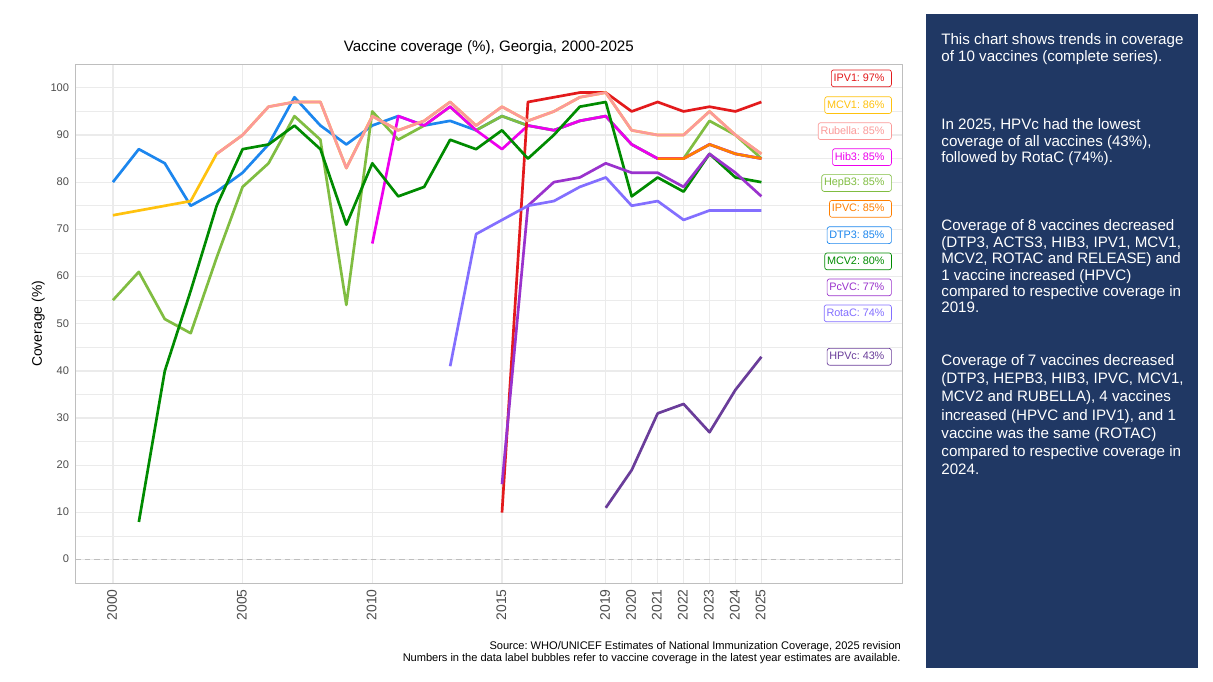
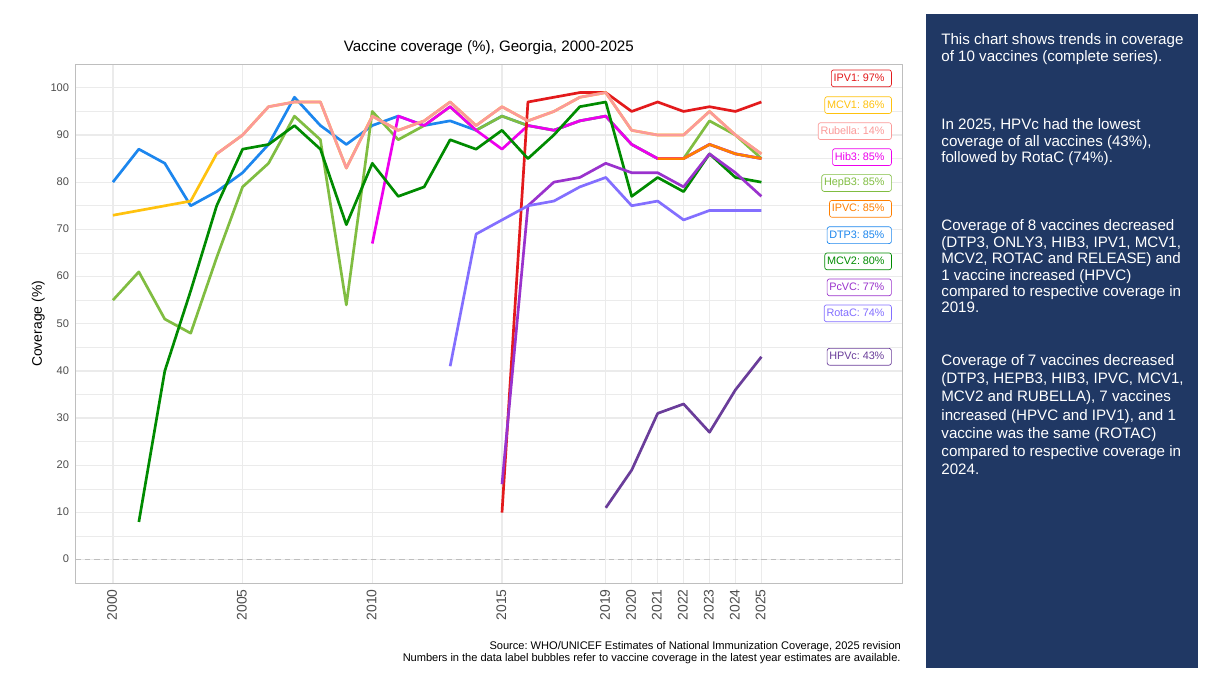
Rubella 85%: 85% -> 14% (874, 131)
ACTS3: ACTS3 -> ONLY3 (1020, 242)
RUBELLA 4: 4 -> 7 (1104, 397)
